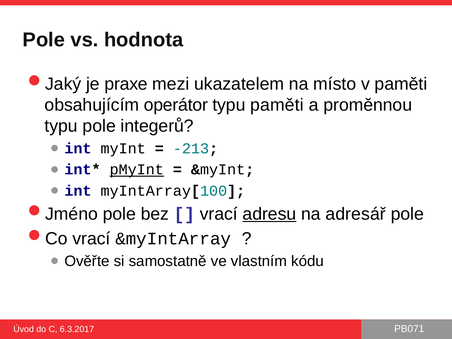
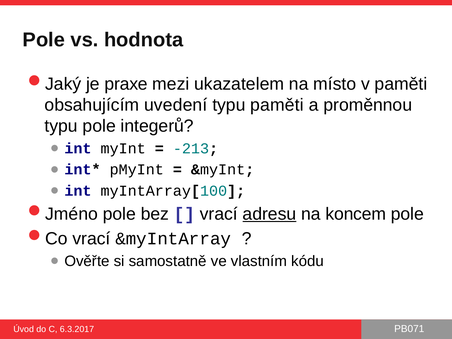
operátor: operátor -> uvedení (176, 105)
pMyInt underline: present -> none (137, 170)
adresář: adresář -> koncem (356, 214)
